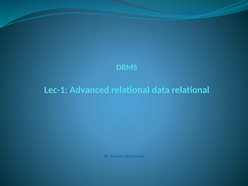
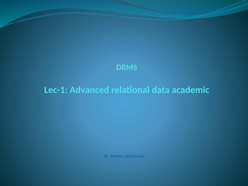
data relational: relational -> academic (191, 90)
